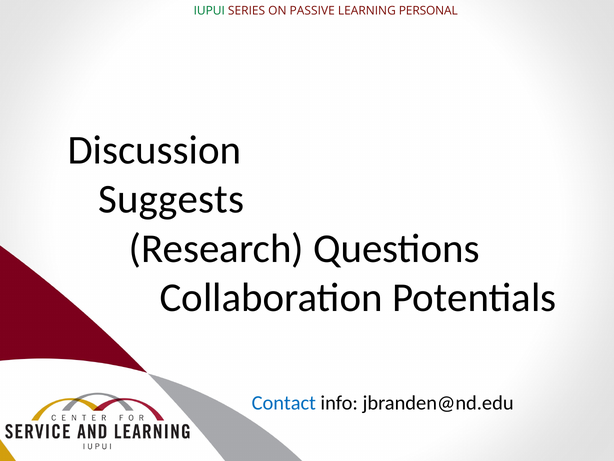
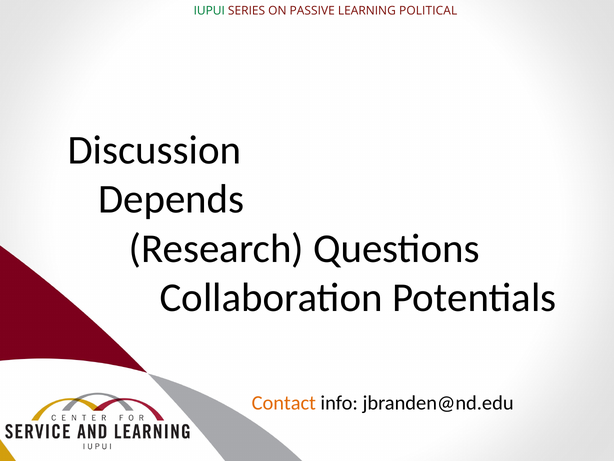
PERSONAL: PERSONAL -> POLITICAL (428, 11)
Suggests: Suggests -> Depends (171, 199)
Contact colour: blue -> orange (284, 402)
